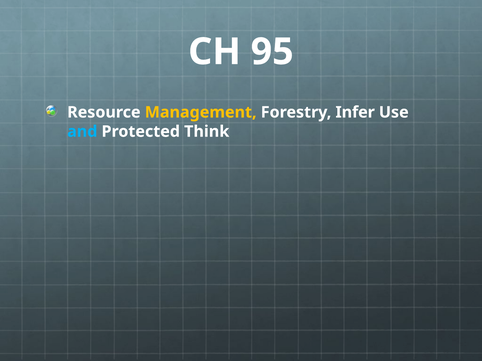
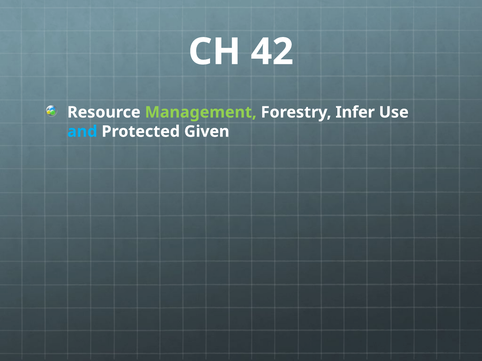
95: 95 -> 42 (272, 52)
Management colour: yellow -> light green (201, 112)
Think: Think -> Given (207, 132)
